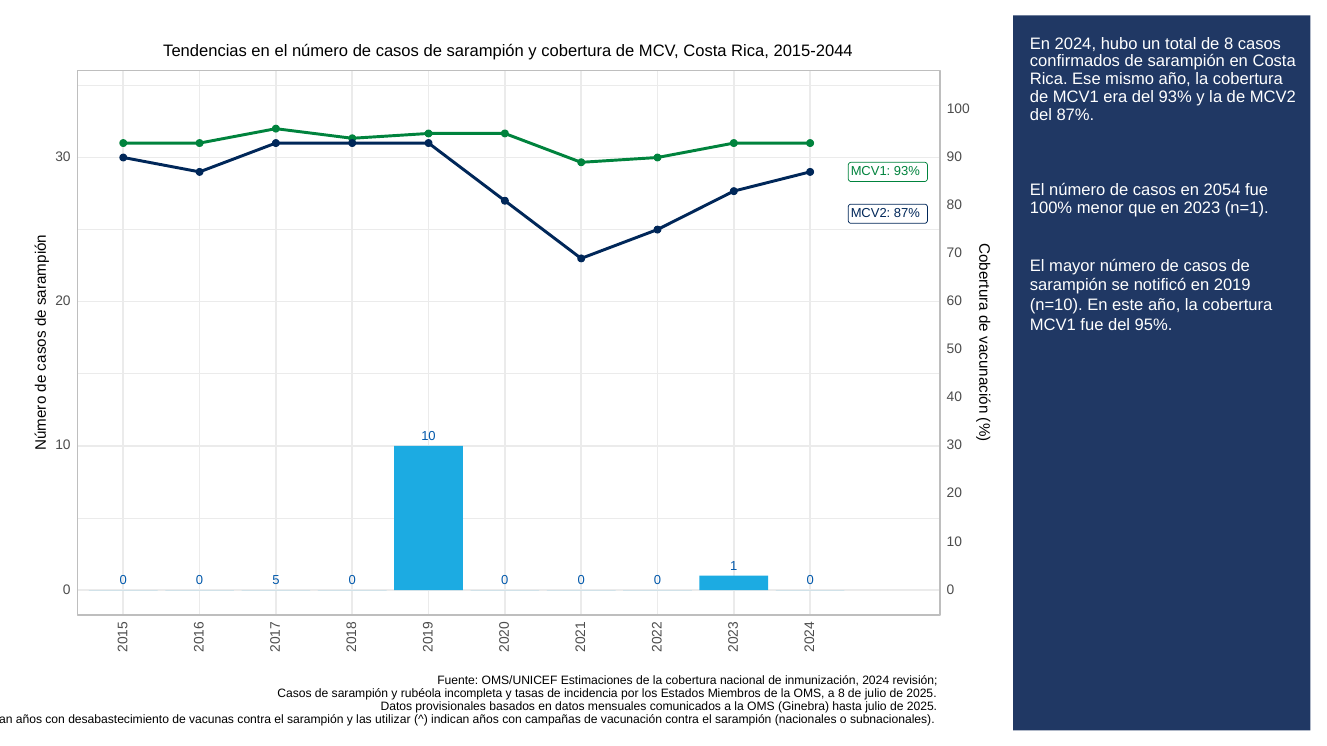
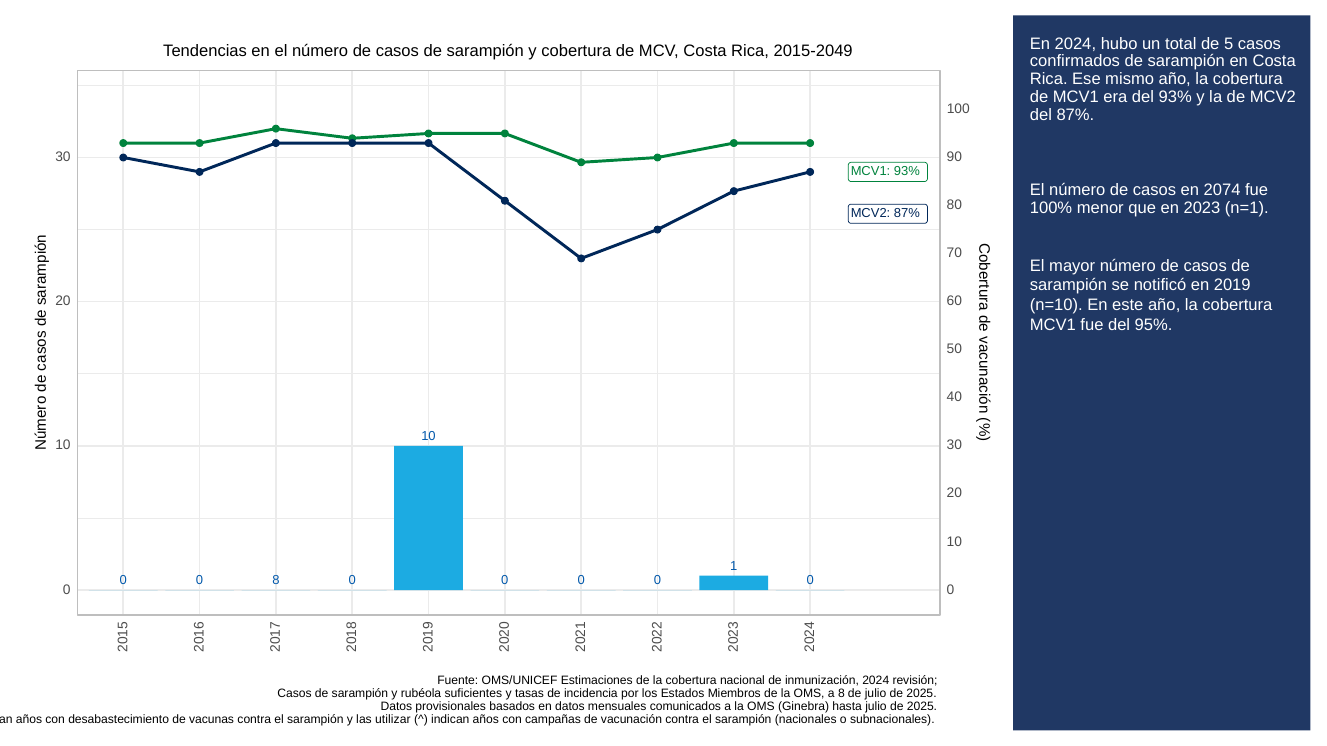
de 8: 8 -> 5 (1229, 44)
2015-2044: 2015-2044 -> 2015-2049 (813, 51)
2054: 2054 -> 2074 (1222, 190)
0 5: 5 -> 8 (276, 581)
incompleta: incompleta -> suficientes (473, 694)
